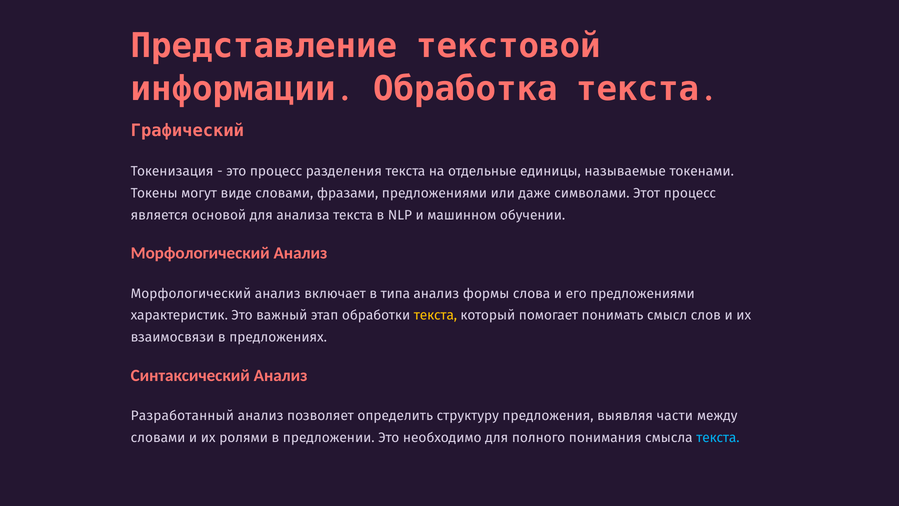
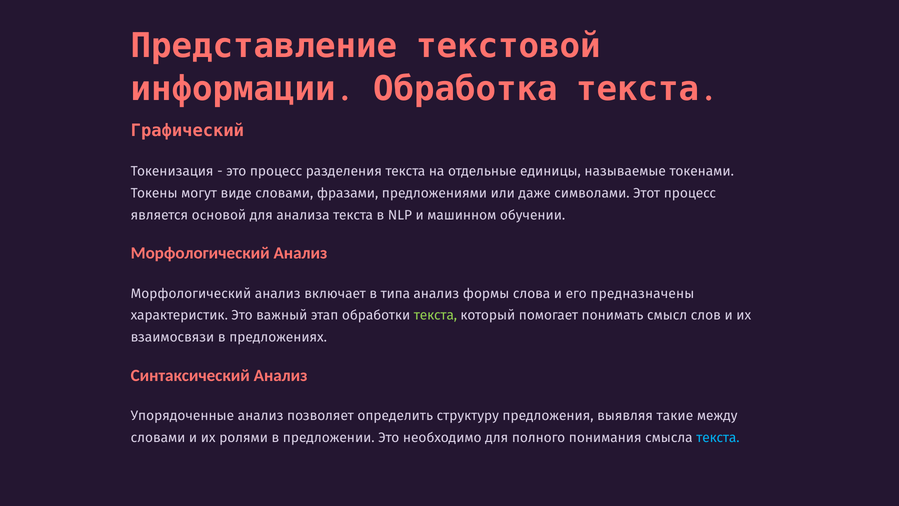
его предложениями: предложениями -> предназначены (642, 293)
текста colour: yellow -> light green (435, 315)
Разработанный: Разработанный -> Упорядоченные (182, 416)
части: части -> такие (675, 416)
